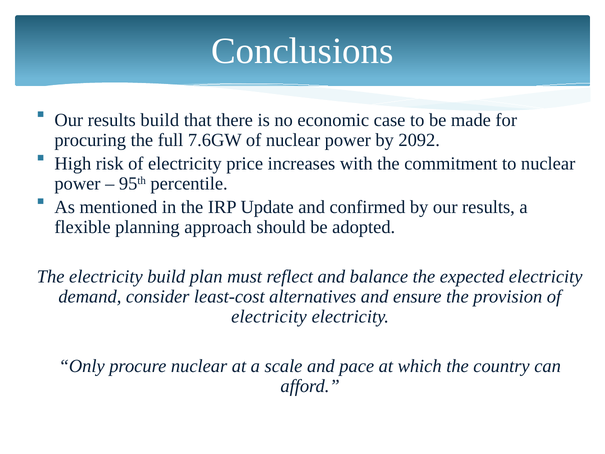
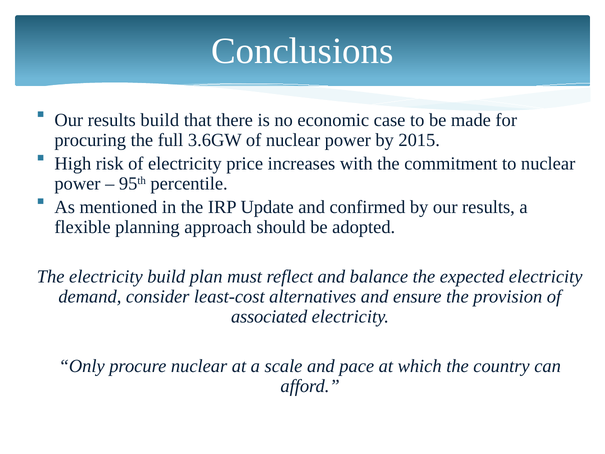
7.6GW: 7.6GW -> 3.6GW (215, 140)
2092: 2092 -> 2015 (419, 140)
electricity: electricity -> associated (269, 316)
